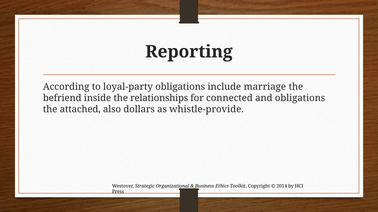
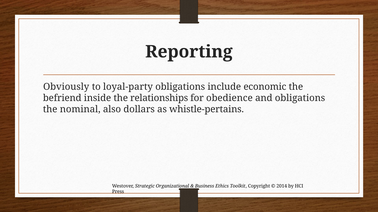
According: According -> Obviously (66, 87)
marriage: marriage -> economic (265, 87)
connected: connected -> obedience (229, 98)
attached: attached -> nominal (80, 110)
whistle-provide: whistle-provide -> whistle-pertains (207, 110)
